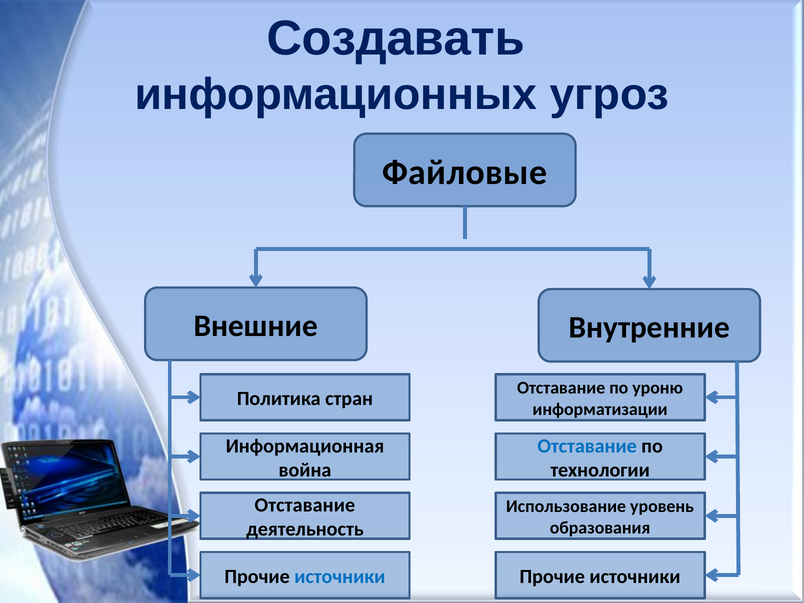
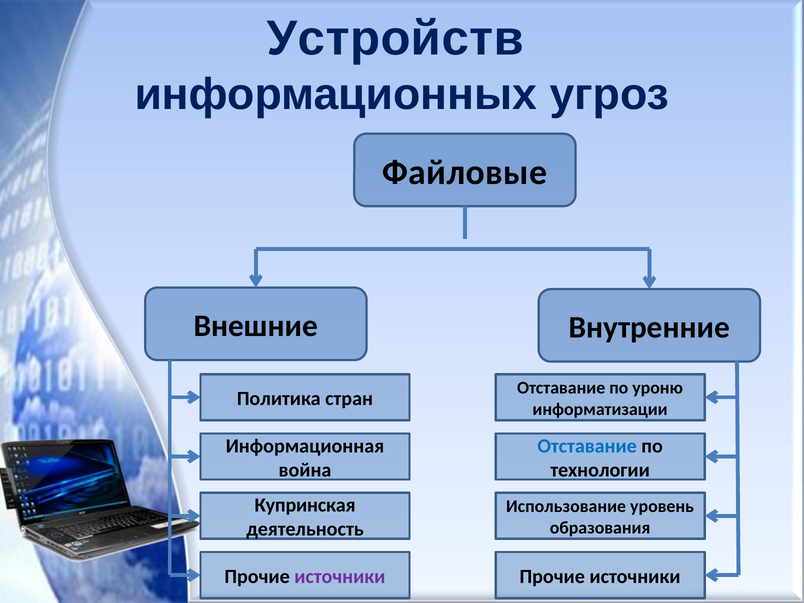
Создавать: Создавать -> Устройств (395, 39)
Отставание: Отставание -> Купринская (305, 505)
источники colour: blue -> purple (340, 577)
